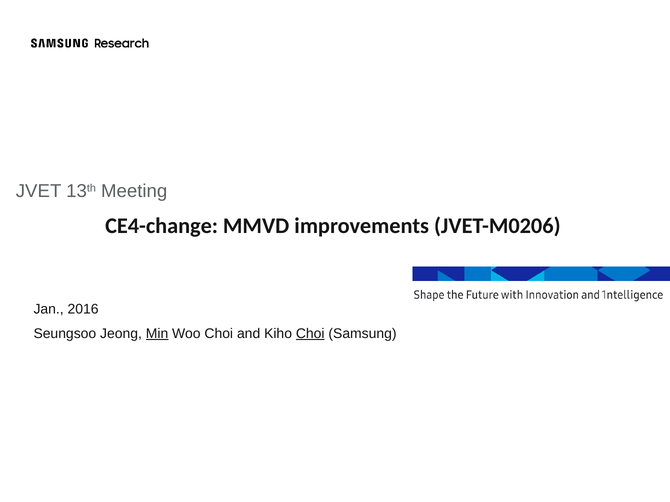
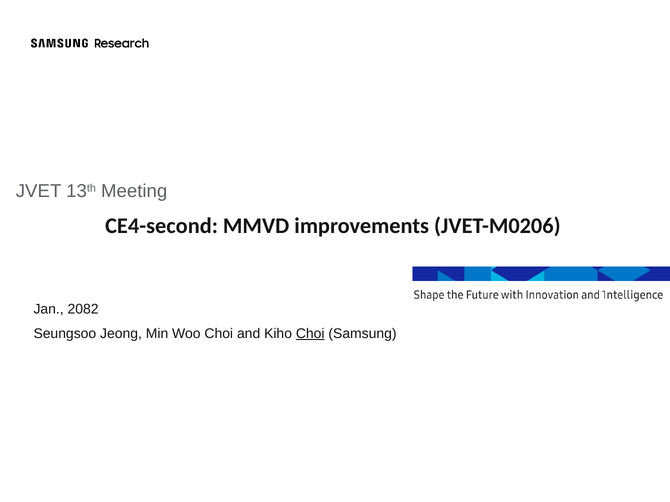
CE4-change: CE4-change -> CE4-second (162, 226)
2016: 2016 -> 2082 (83, 310)
Min underline: present -> none (157, 334)
